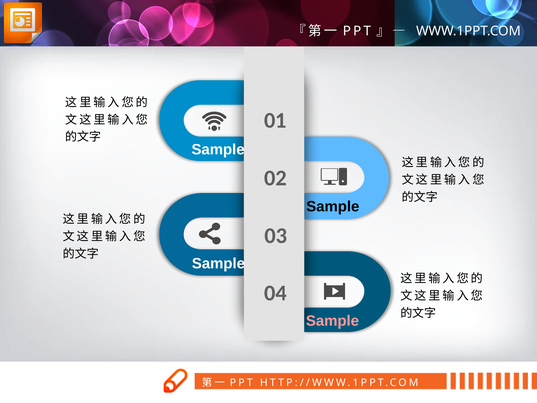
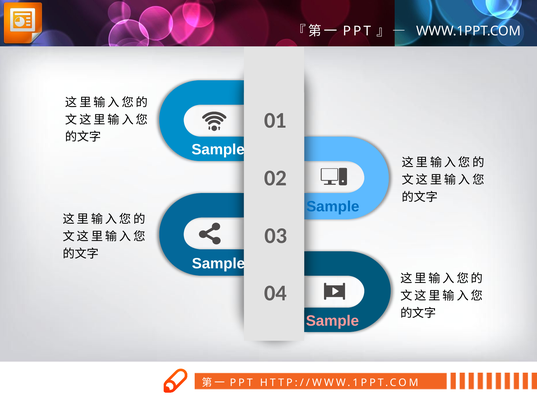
Sample colour: black -> blue (333, 207)
